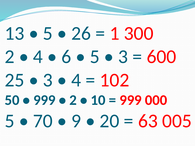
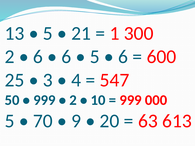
26: 26 -> 21 (81, 33)
4: 4 -> 6 (38, 57)
3: 3 -> 6 (123, 57)
102: 102 -> 547 (115, 80)
005: 005 -> 613 (177, 121)
